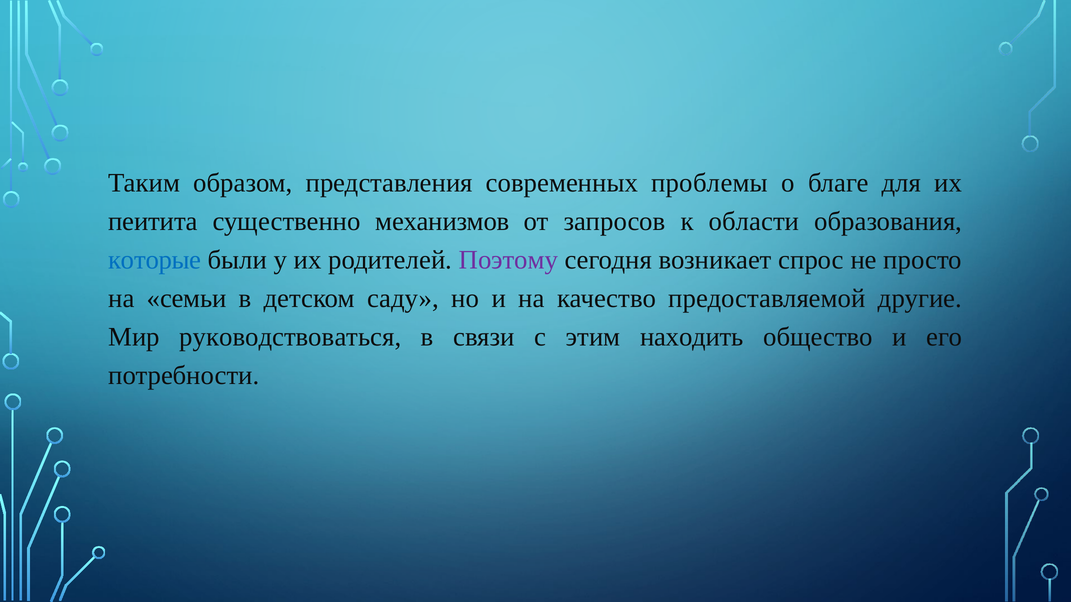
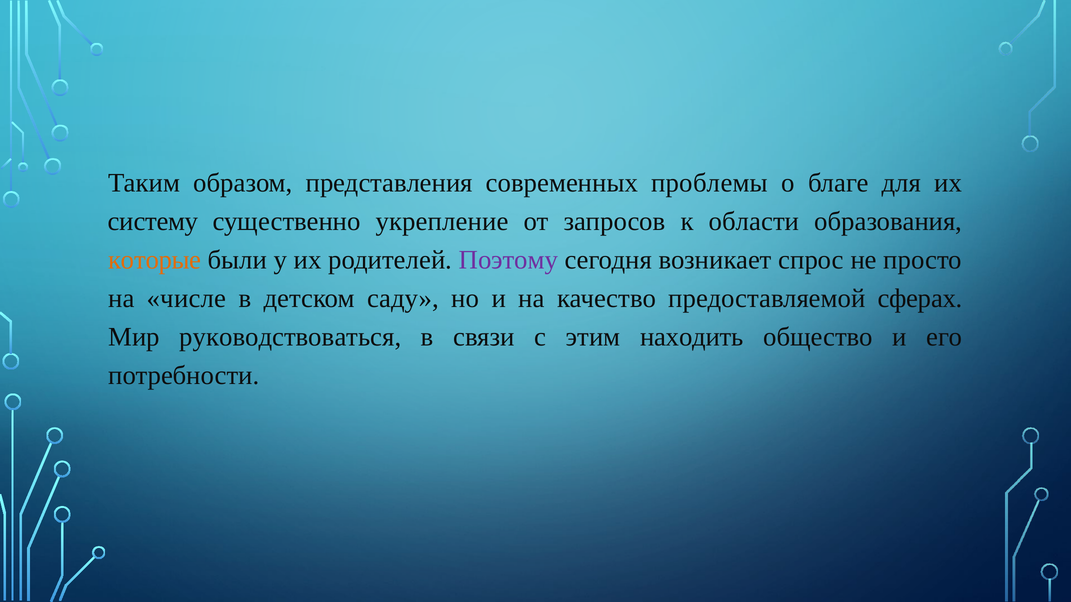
пеитита: пеитита -> систему (153, 222)
механизмов: механизмов -> укрепление (442, 222)
которые colour: blue -> orange (155, 260)
семьи: семьи -> числе (187, 299)
другие: другие -> сферах (920, 299)
